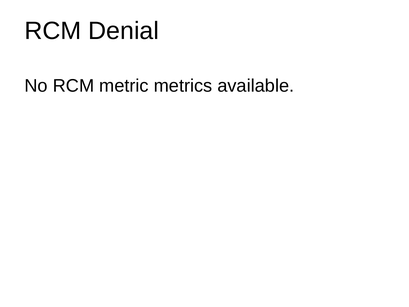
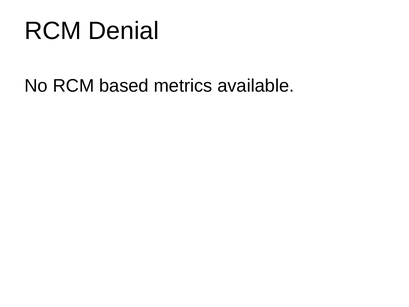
metric: metric -> based (124, 86)
